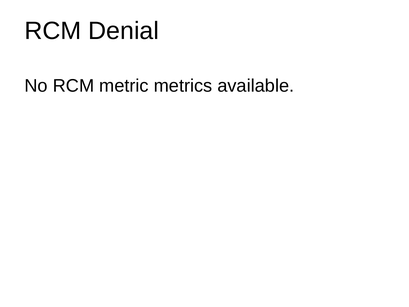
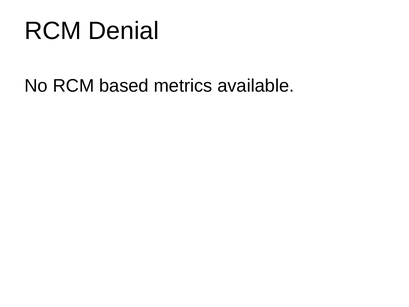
metric: metric -> based (124, 86)
